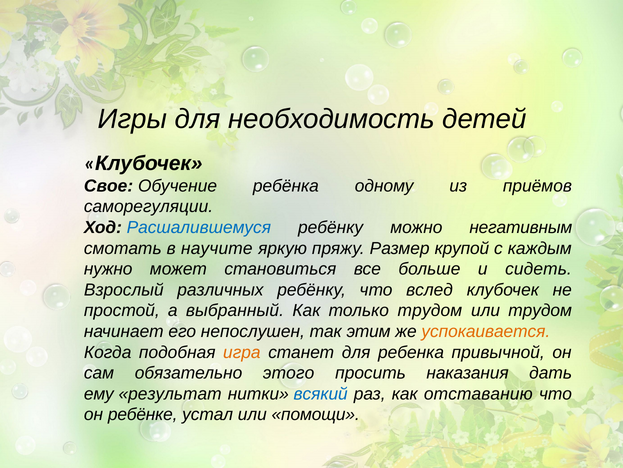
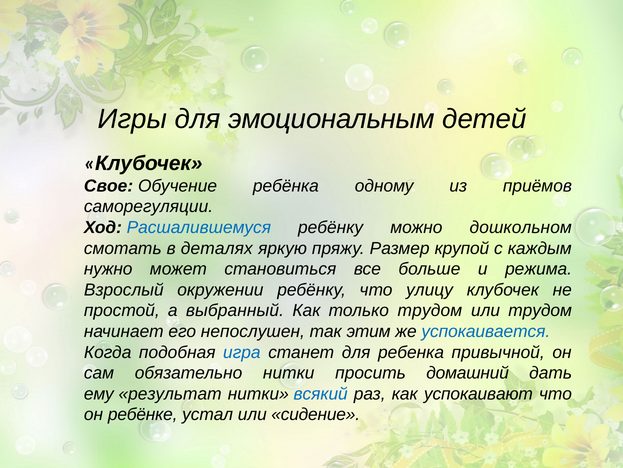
необходимость: необходимость -> эмоциональным (332, 119)
негативным: негативным -> дошкольном (521, 227)
научите: научите -> деталях (217, 248)
сидеть: сидеть -> режима (539, 269)
различных: различных -> окружении (220, 289)
вслед: вслед -> улицу (430, 289)
успокаивается colour: orange -> blue (486, 331)
игра colour: orange -> blue (242, 352)
обязательно этого: этого -> нитки (289, 373)
наказания: наказания -> домашний (468, 373)
отставанию: отставанию -> успокаивают (478, 393)
помощи: помощи -> сидение (316, 414)
